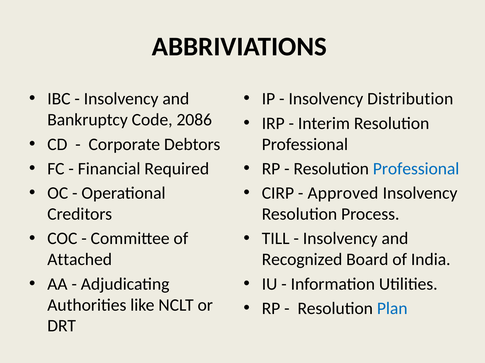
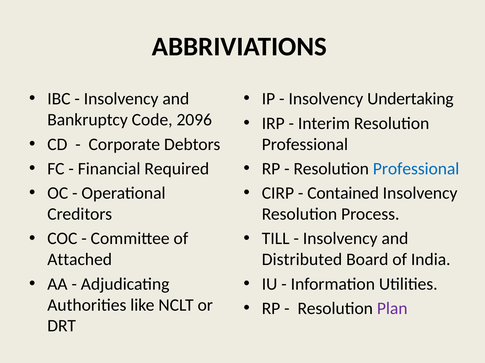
Distribution: Distribution -> Undertaking (410, 99)
2086: 2086 -> 2096 (194, 120)
Approved: Approved -> Contained (343, 194)
Recognized: Recognized -> Distributed (302, 260)
Plan colour: blue -> purple (392, 309)
